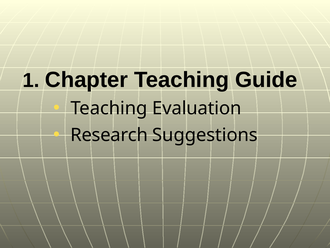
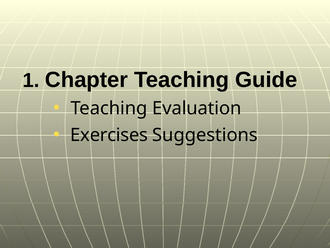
Research: Research -> Exercises (109, 135)
